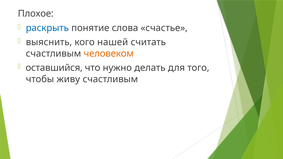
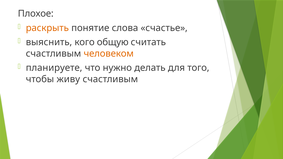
раскрыть colour: blue -> orange (47, 28)
нашей: нашей -> общую (113, 42)
оставшийся: оставшийся -> планируете (54, 68)
